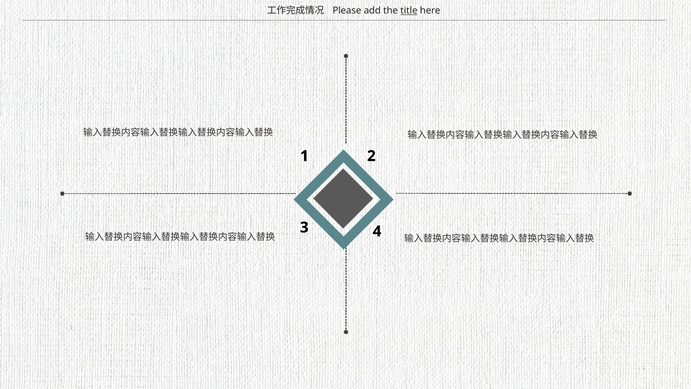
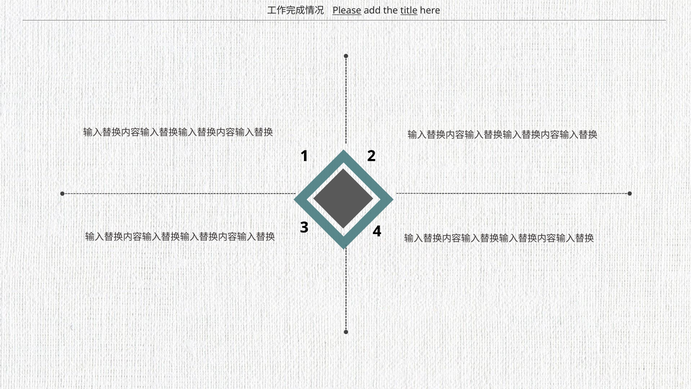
Please underline: none -> present (347, 11)
